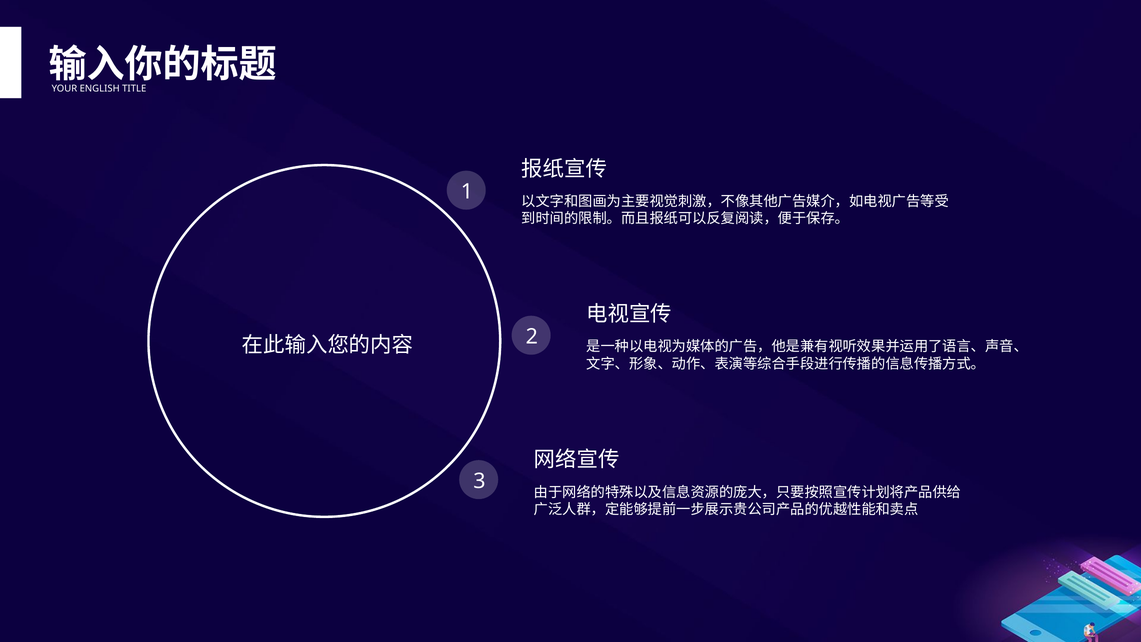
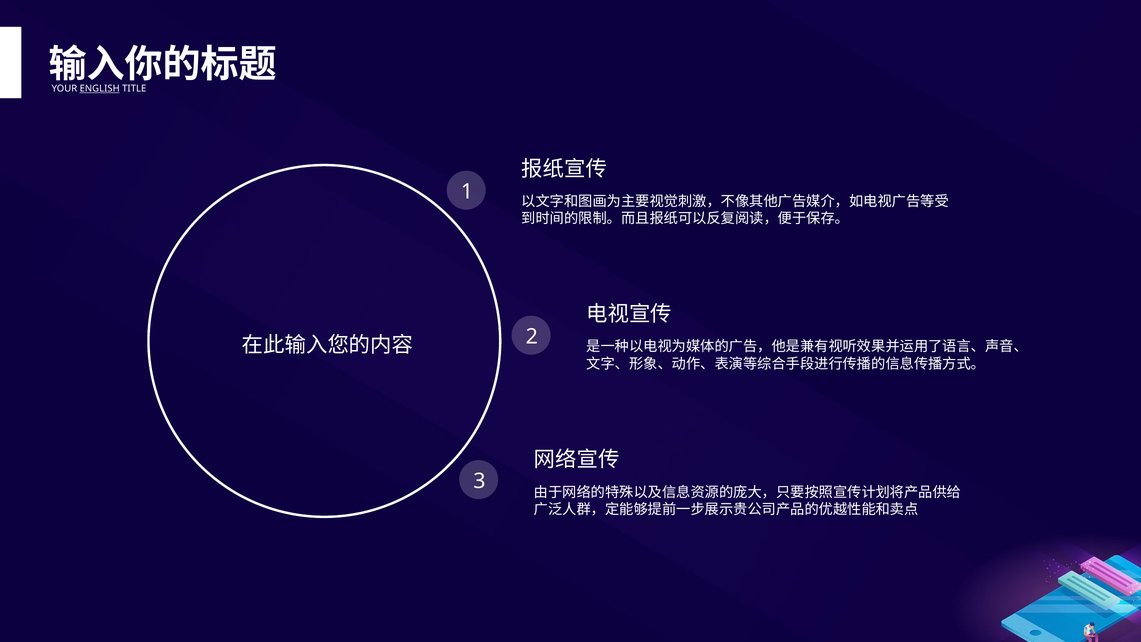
ENGLISH underline: none -> present (100, 89)
